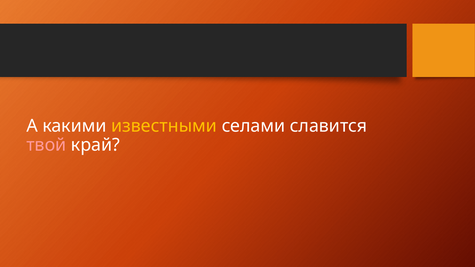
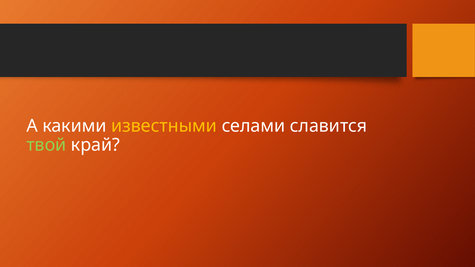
твой colour: pink -> light green (46, 145)
